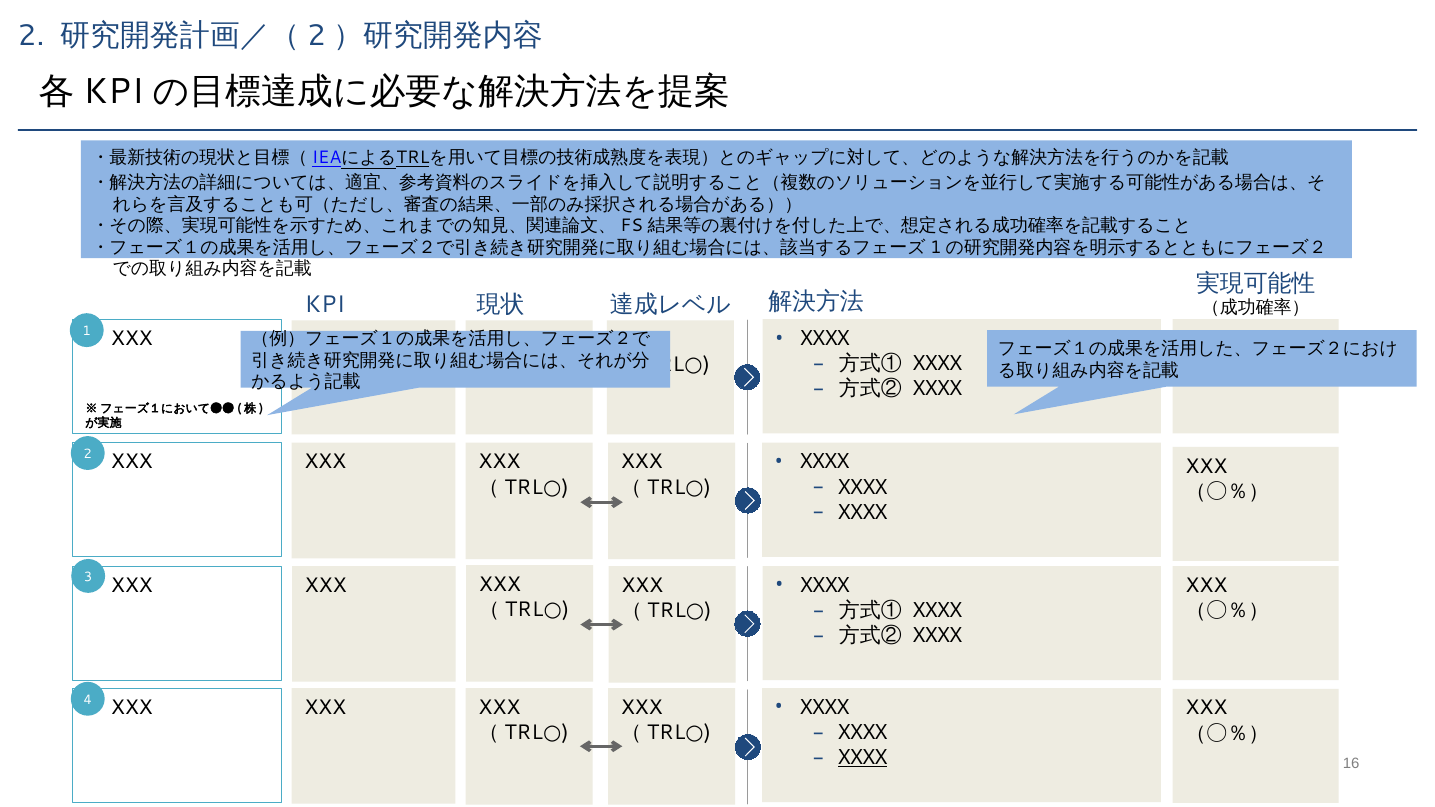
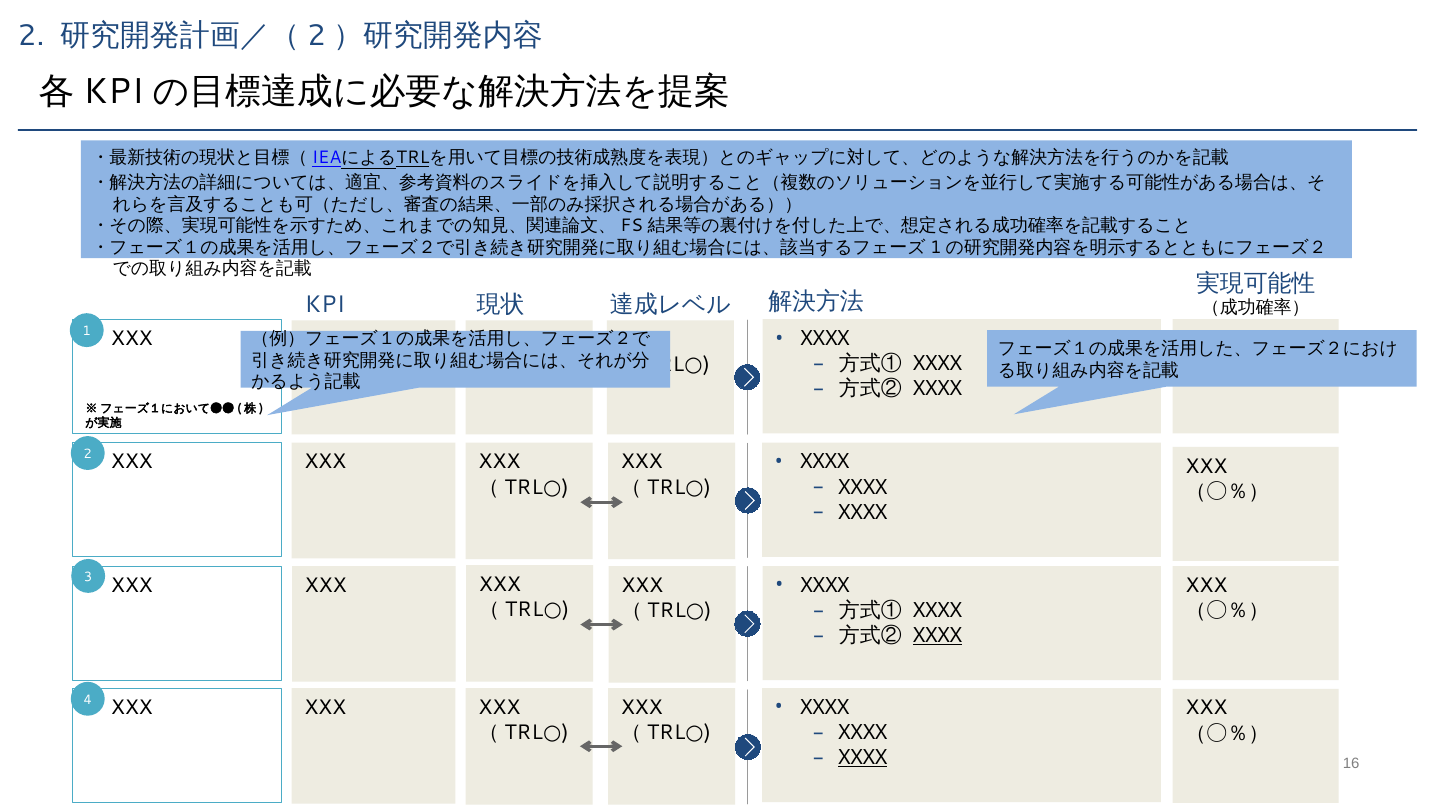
XXXX underline: none -> present (938, 636)
